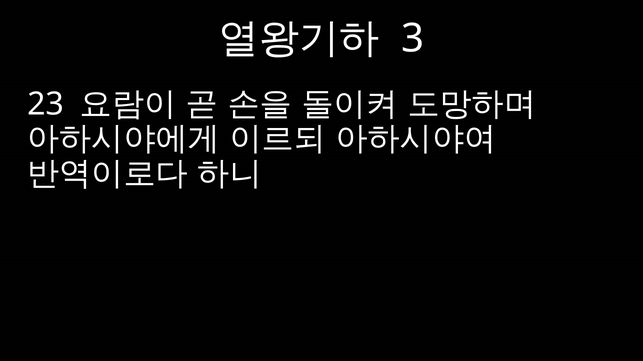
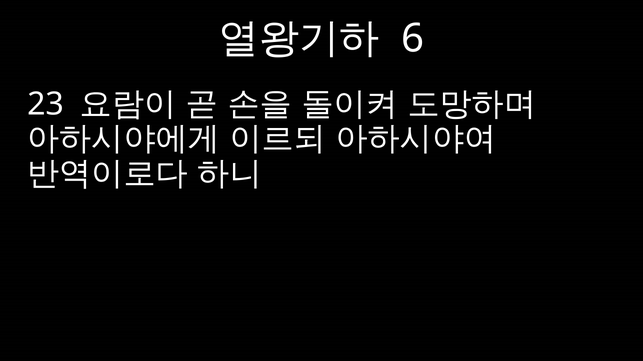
3: 3 -> 6 (413, 39)
